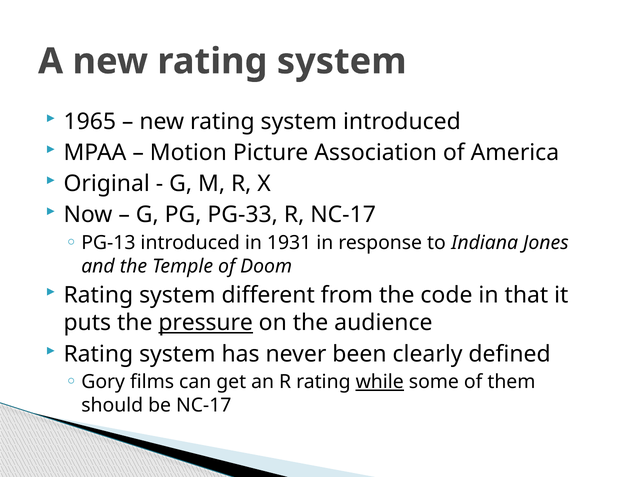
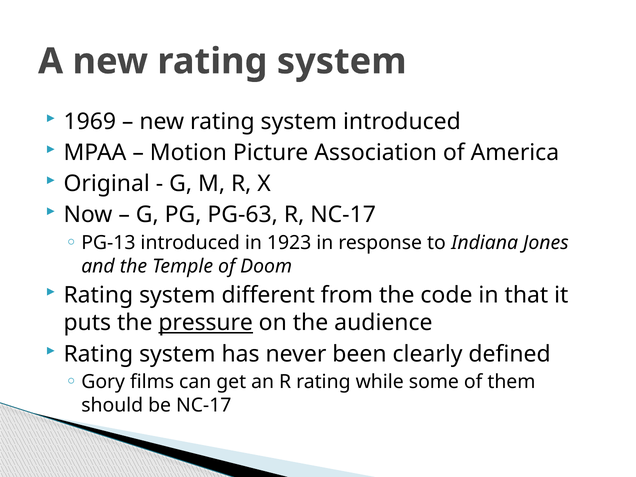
1965: 1965 -> 1969 (90, 122)
PG-33: PG-33 -> PG-63 (243, 215)
1931: 1931 -> 1923 (289, 243)
while underline: present -> none (380, 382)
